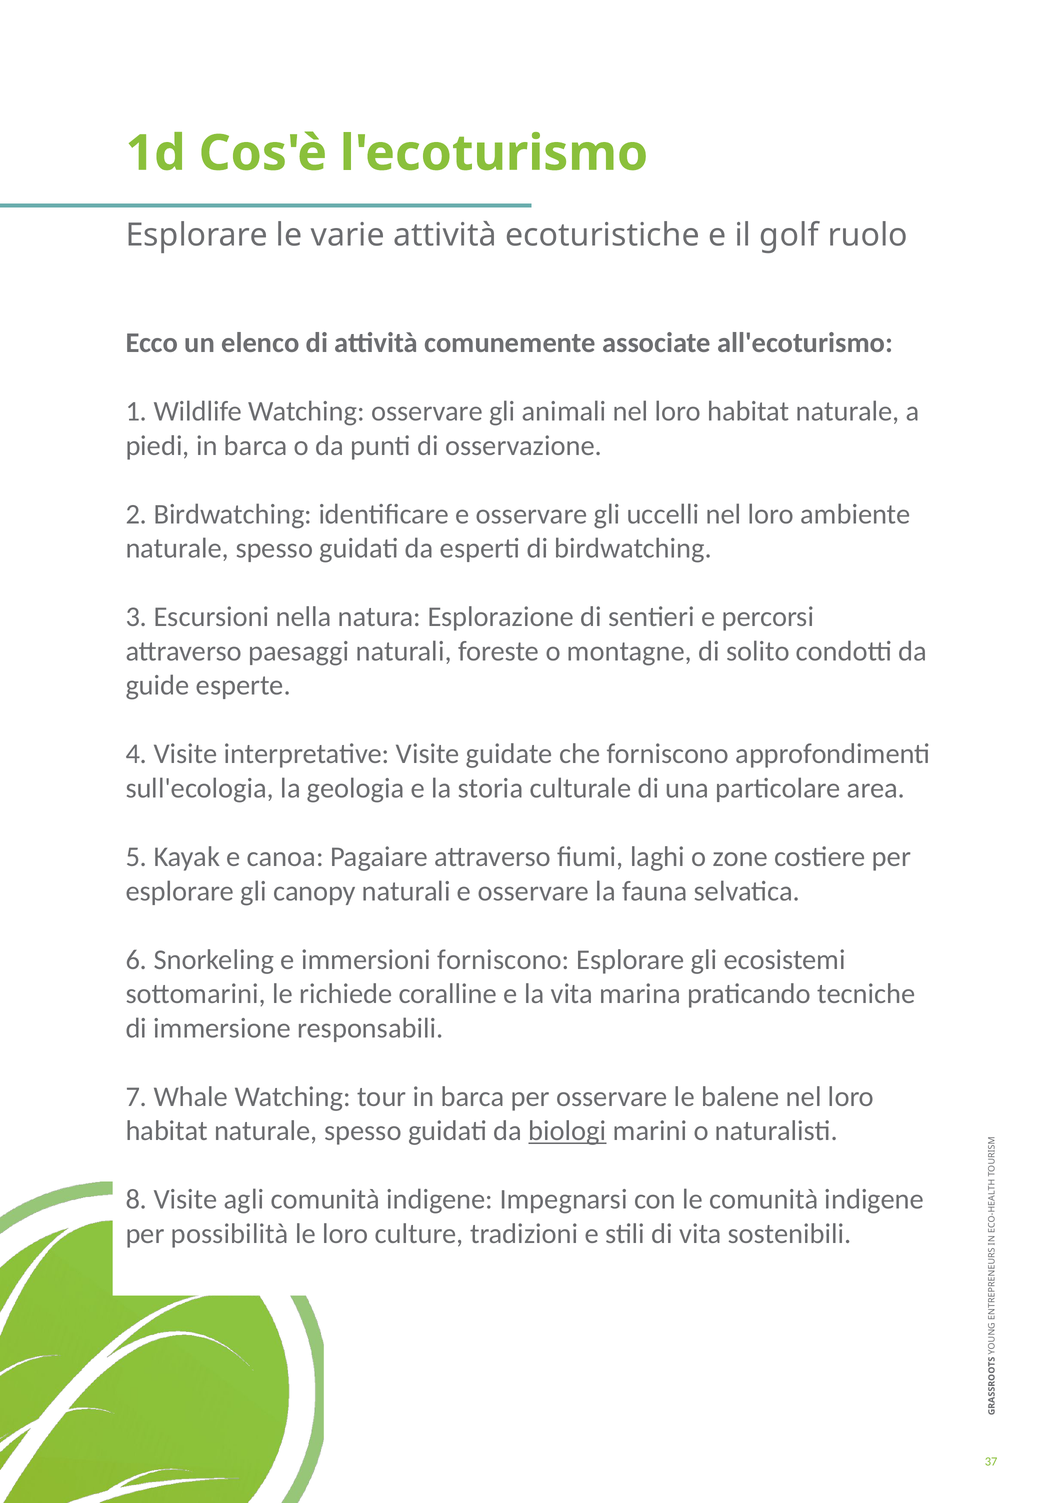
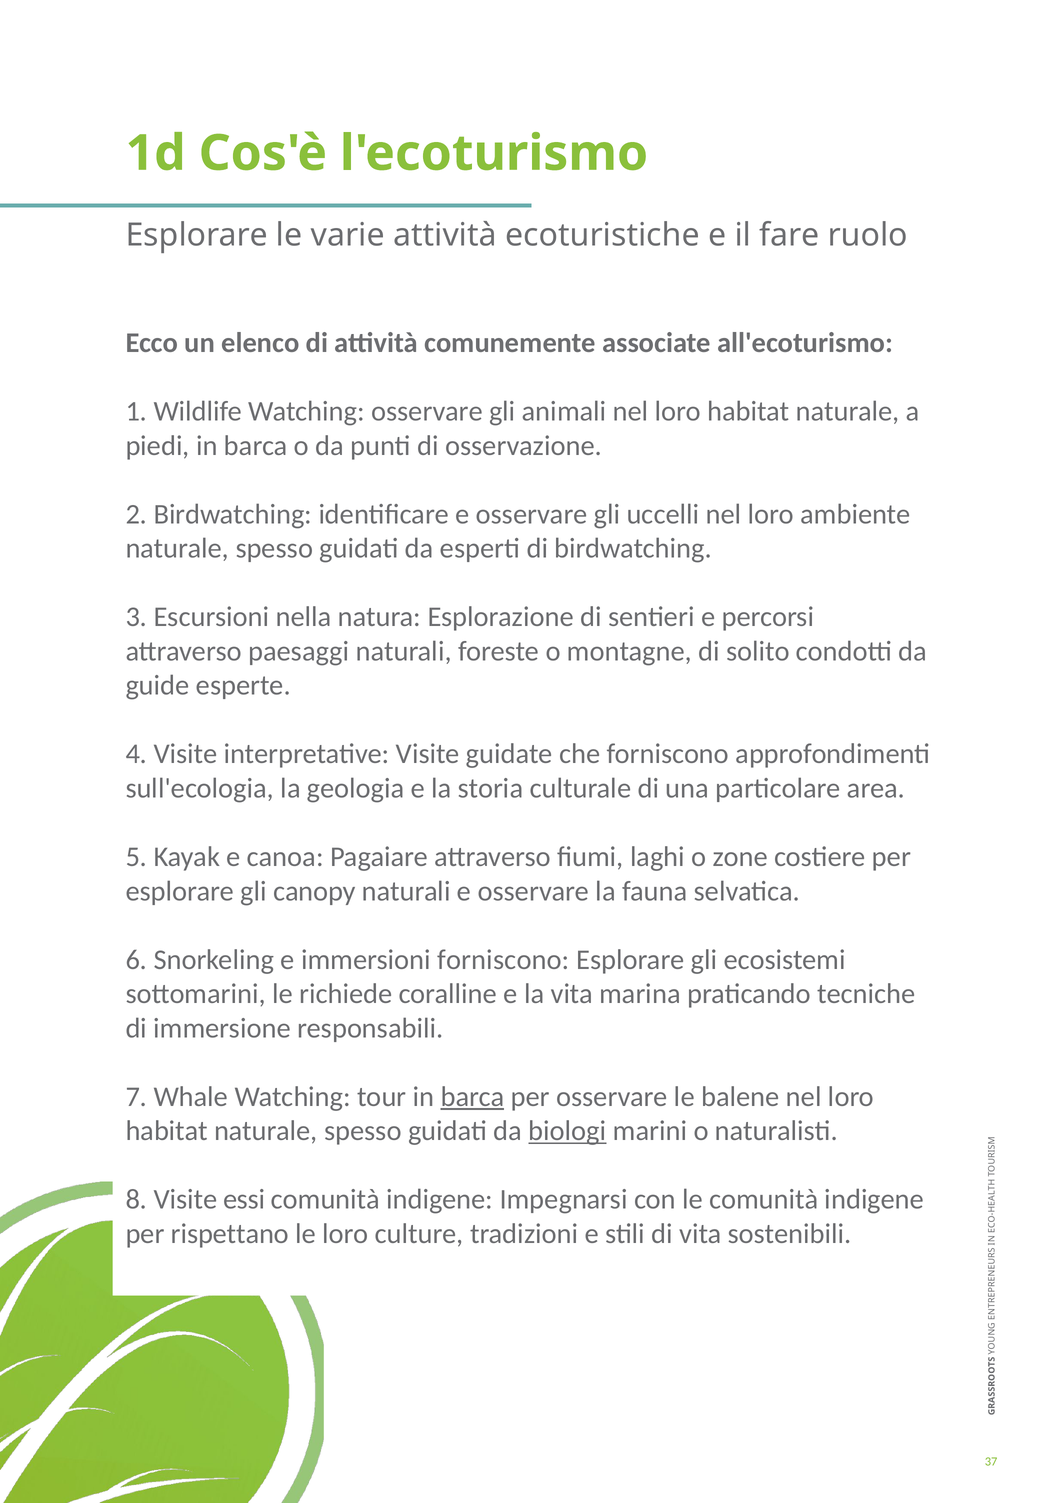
golf: golf -> fare (789, 235)
barca underline: none -> present (473, 1097)
agli: agli -> essi (244, 1200)
possibilità: possibilità -> rispettano (230, 1234)
